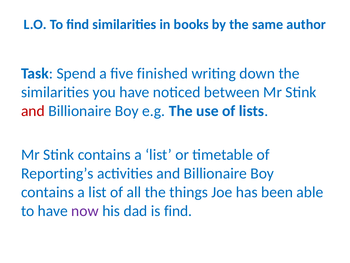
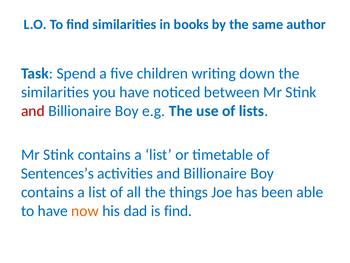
finished: finished -> children (162, 73)
Reporting’s: Reporting’s -> Sentences’s (57, 173)
now colour: purple -> orange (85, 210)
